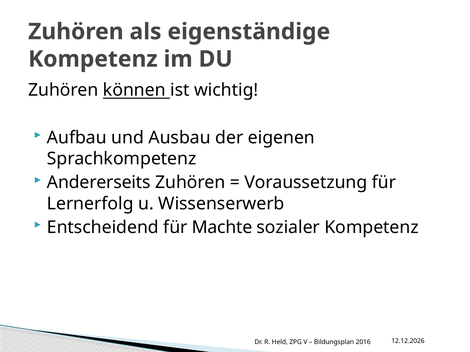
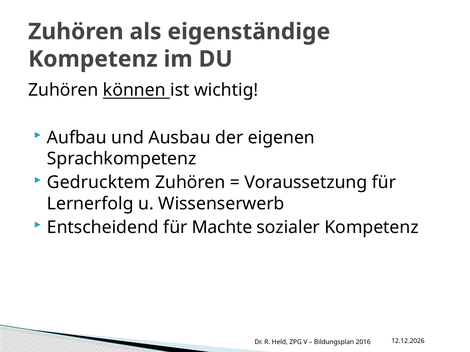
Andererseits: Andererseits -> Gedrucktem (99, 183)
